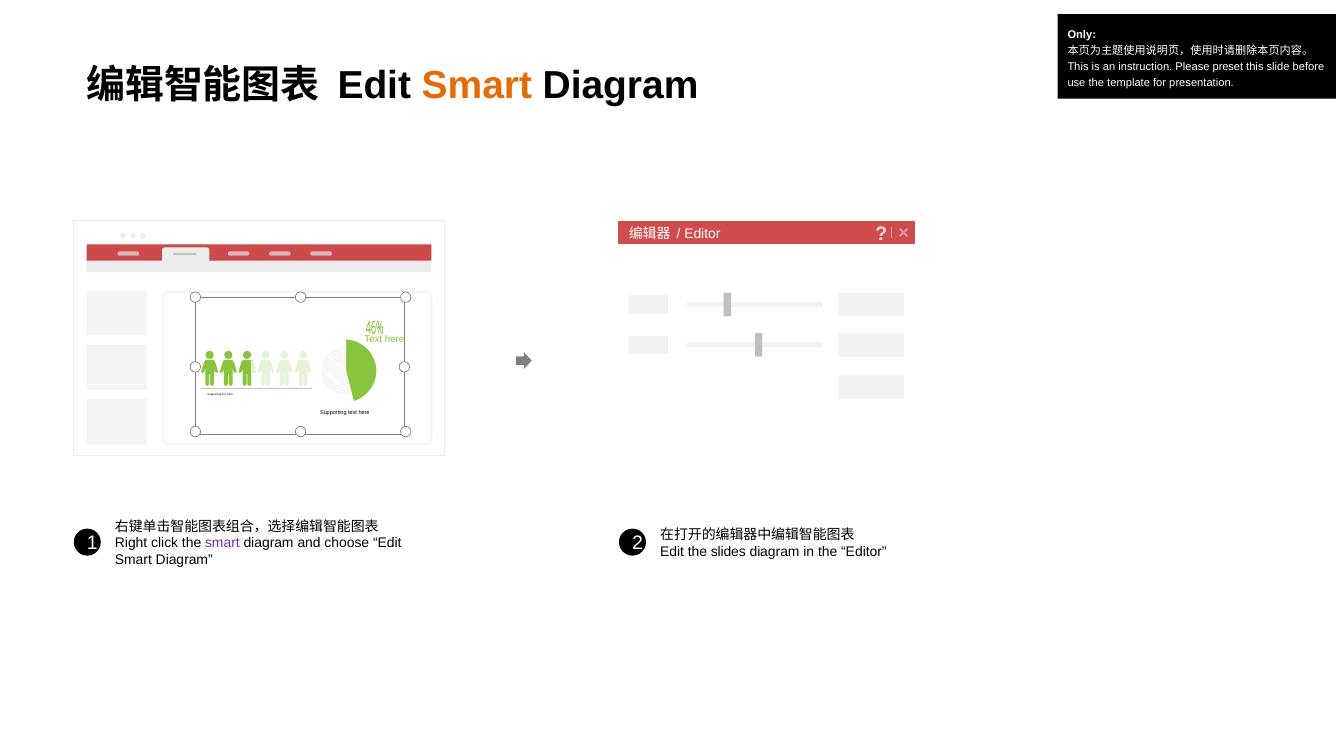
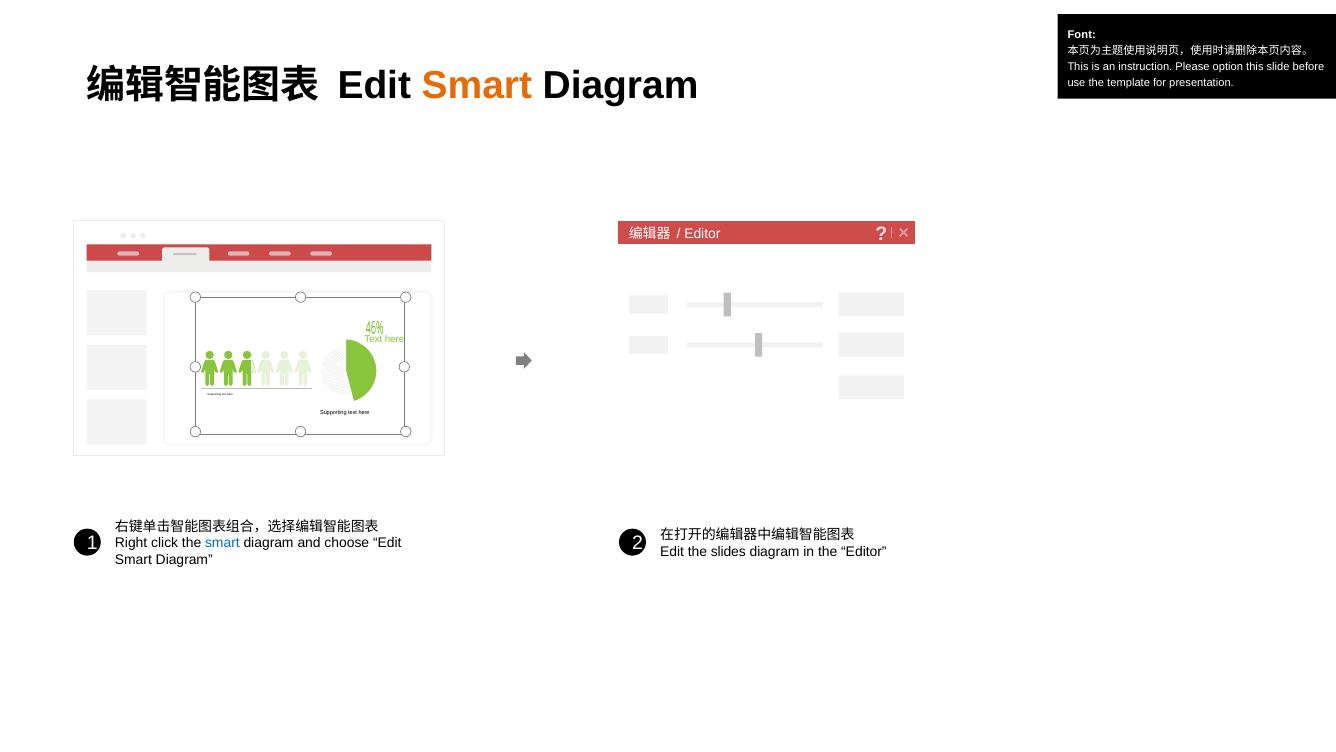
Only: Only -> Font (1082, 34)
preset: preset -> option (1228, 66)
smart colour: purple -> blue (222, 543)
